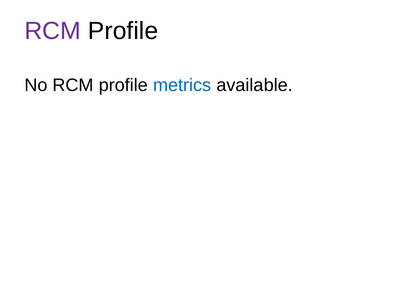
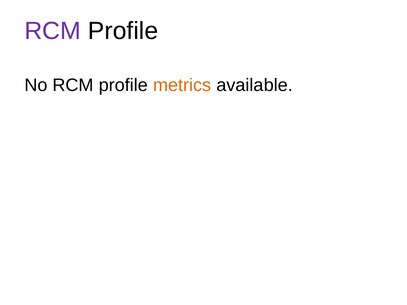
metrics colour: blue -> orange (182, 85)
